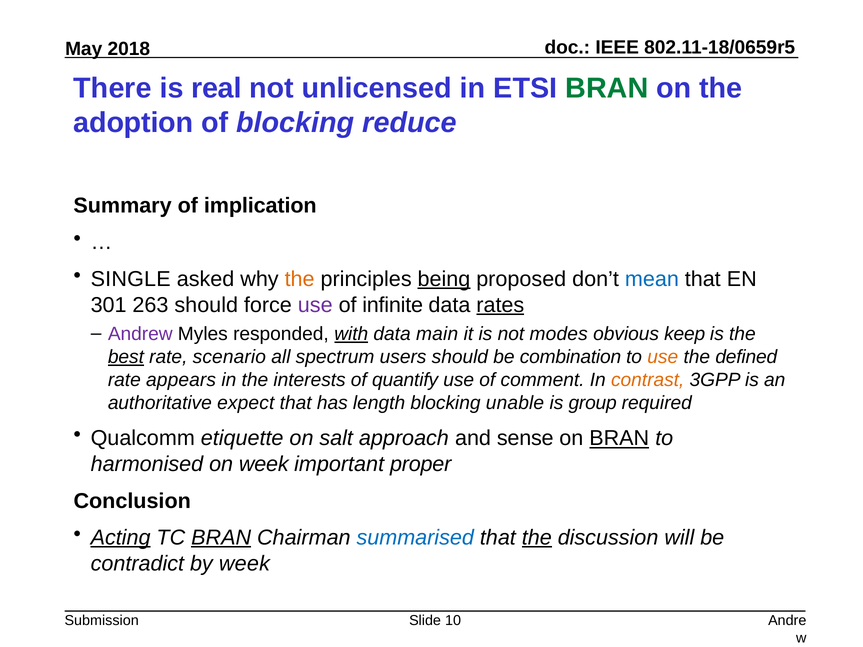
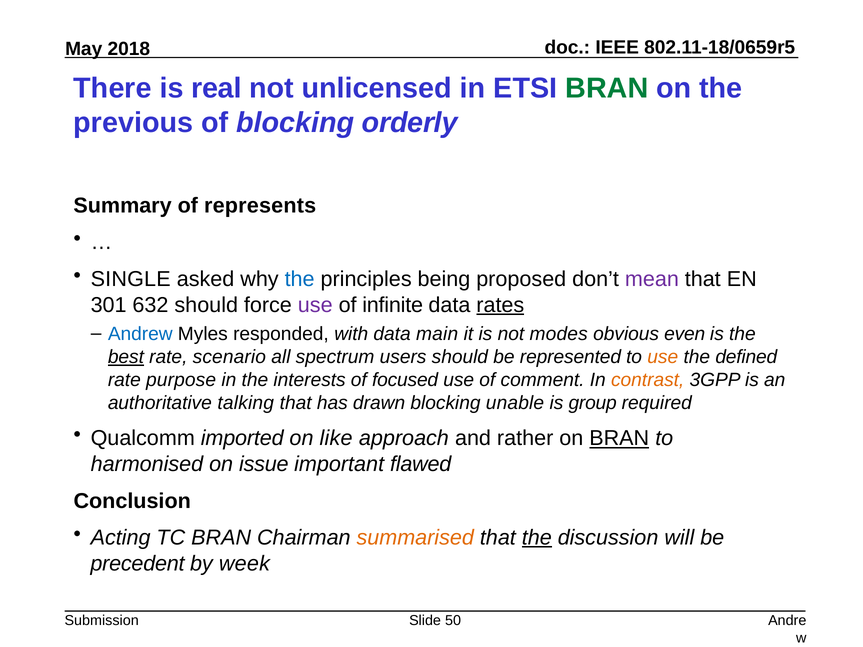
adoption: adoption -> previous (133, 123)
reduce: reduce -> orderly (410, 123)
implication: implication -> represents (260, 206)
the colour: orange -> blue (300, 279)
being underline: present -> none (444, 279)
mean colour: blue -> purple (652, 279)
263: 263 -> 632 (150, 305)
Andrew colour: purple -> blue (140, 334)
with underline: present -> none (351, 334)
keep: keep -> even (685, 334)
combination: combination -> represented (570, 357)
appears: appears -> purpose (181, 380)
quantify: quantify -> focused (405, 380)
expect: expect -> talking (246, 403)
length: length -> drawn (379, 403)
etiquette: etiquette -> imported (242, 439)
salt: salt -> like (336, 439)
sense: sense -> rather (525, 439)
on week: week -> issue (264, 464)
proper: proper -> flawed (421, 464)
Acting underline: present -> none (121, 538)
BRAN underline: present -> none (221, 538)
summarised colour: blue -> orange (415, 538)
contradict: contradict -> precedent (137, 564)
10: 10 -> 50 (453, 621)
